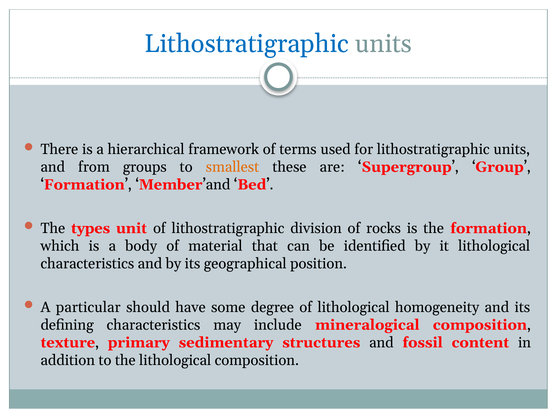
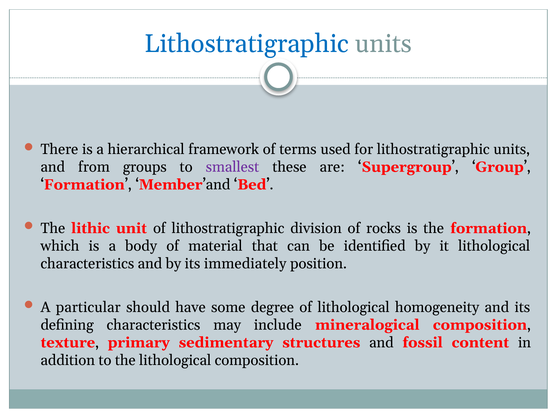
smallest colour: orange -> purple (232, 167)
types: types -> lithic (91, 228)
geographical: geographical -> immediately (245, 263)
